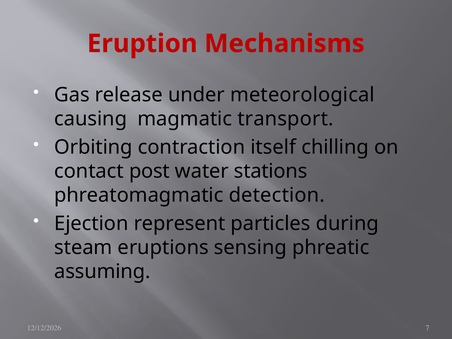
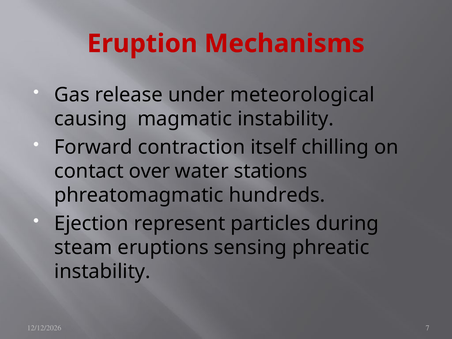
magmatic transport: transport -> instability (286, 119)
Orbiting: Orbiting -> Forward (93, 147)
post: post -> over (149, 171)
detection: detection -> hundreds (277, 195)
assuming: assuming -> instability (102, 272)
